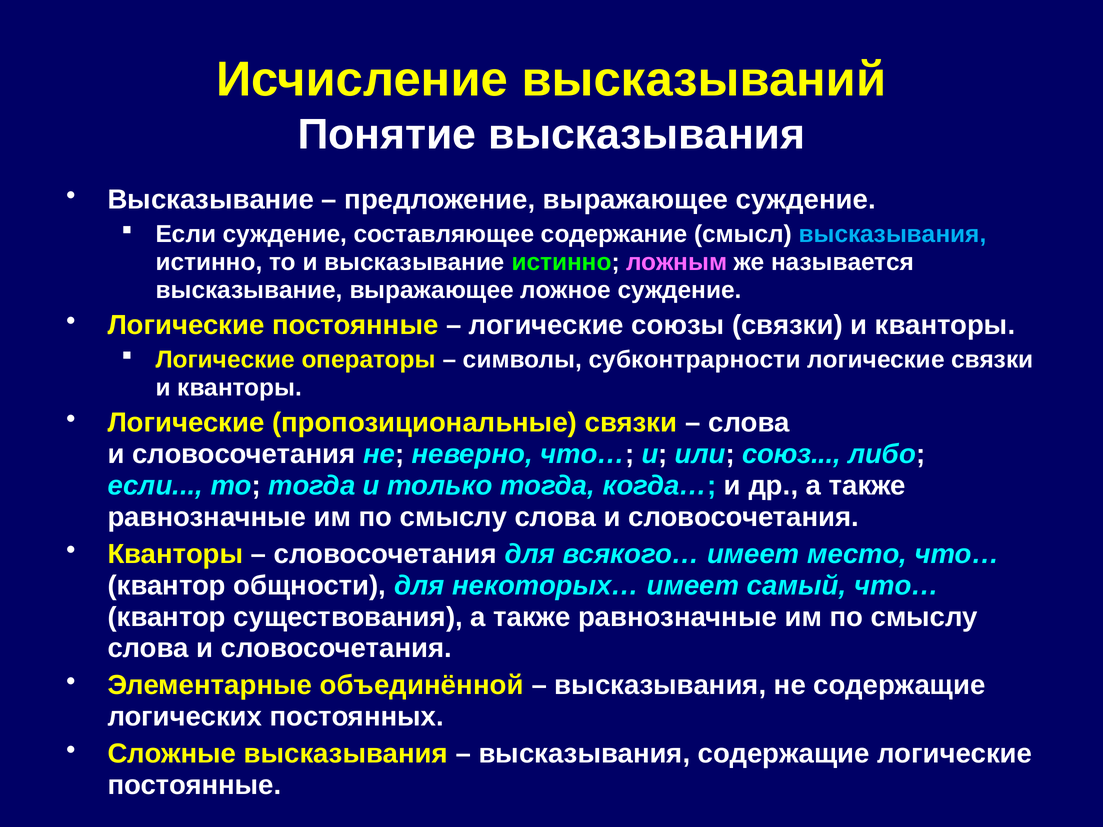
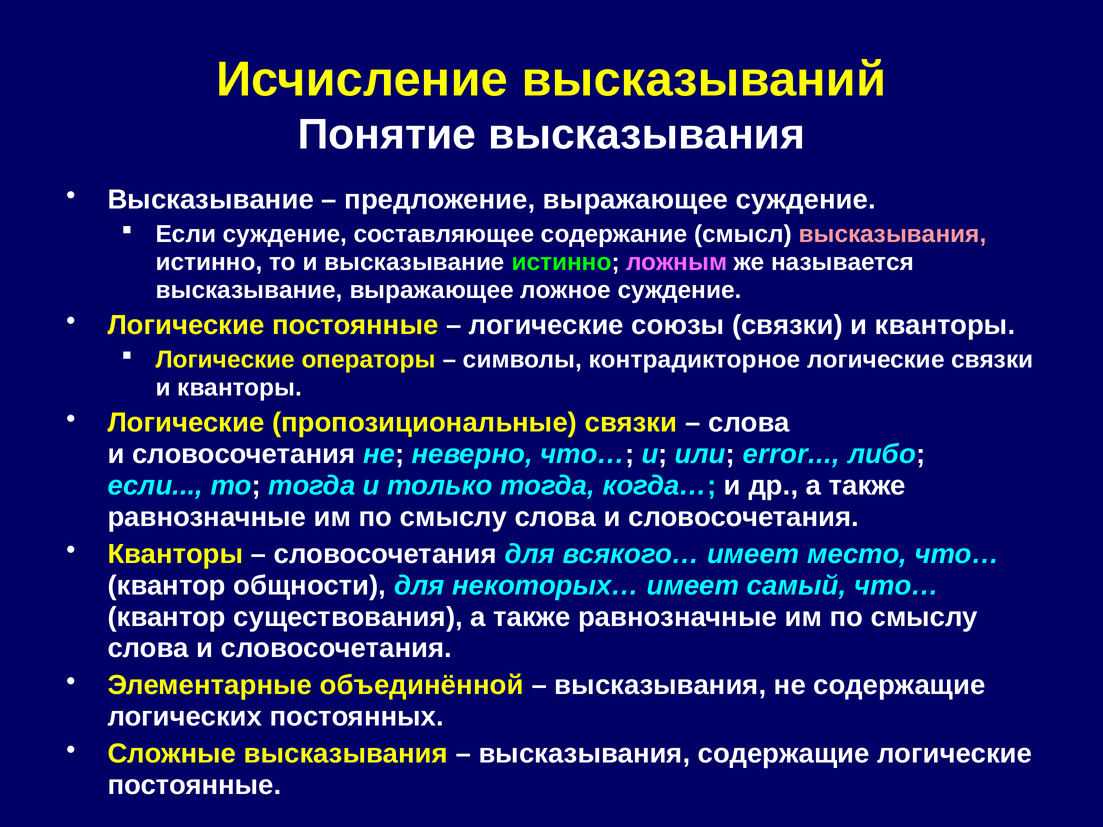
высказывания colour: light blue -> pink (893, 234)
субконтрарности: субконтрарности -> контрадикторное (695, 360)
союз: союз -> error (791, 454)
